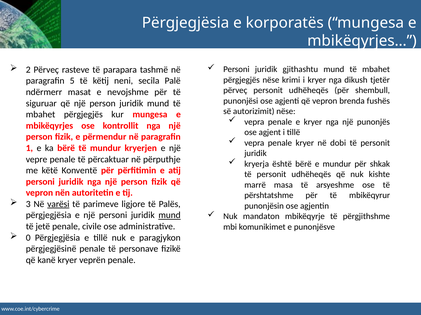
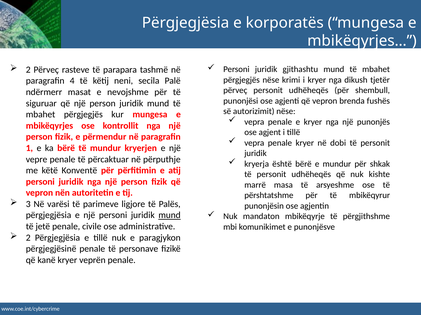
5: 5 -> 4 (72, 81)
varësi underline: present -> none (58, 205)
0: 0 -> 2 (28, 238)
